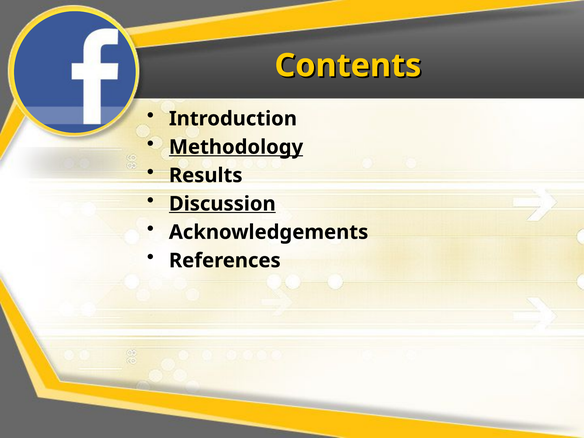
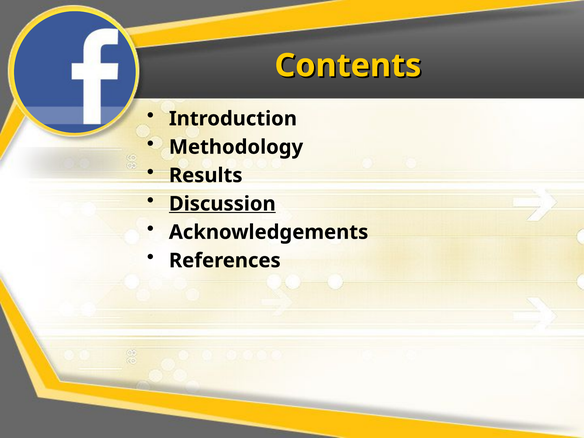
Methodology underline: present -> none (236, 147)
